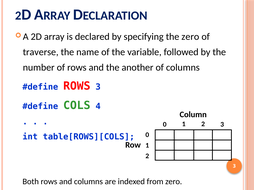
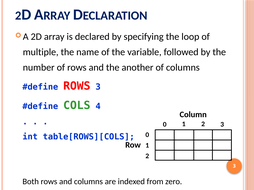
the zero: zero -> loop (190, 37)
traverse: traverse -> multiple (41, 52)
